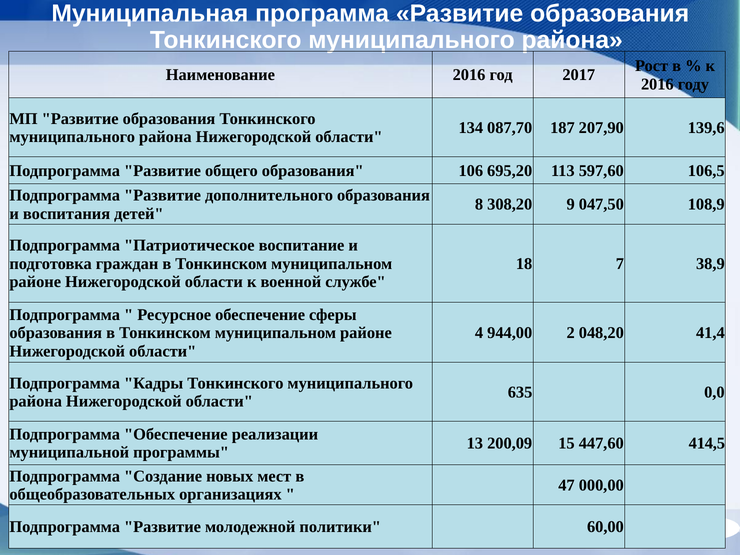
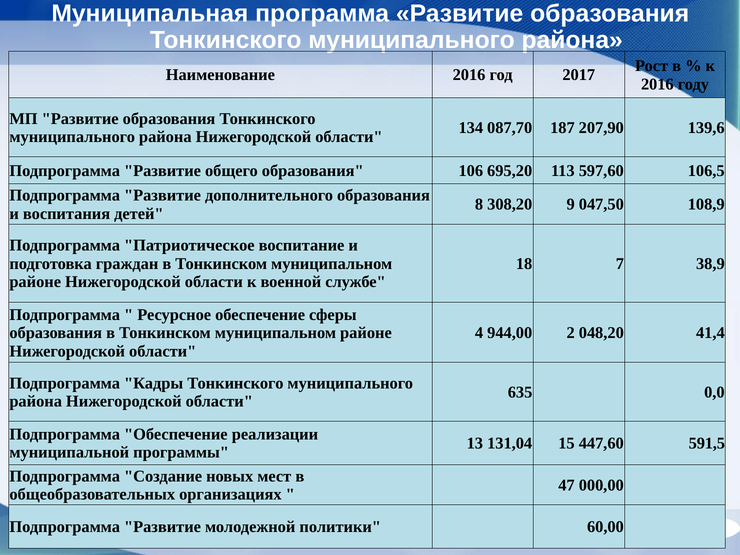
200,09: 200,09 -> 131,04 (510, 443)
414,5: 414,5 -> 591,5 (707, 443)
